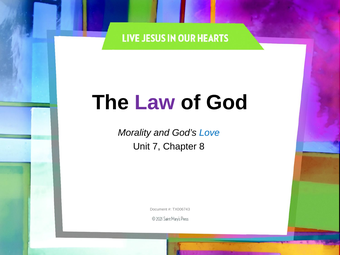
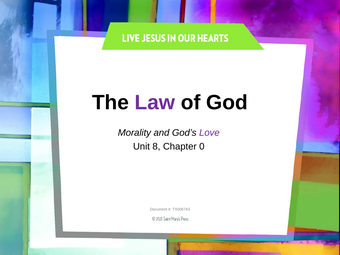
Love colour: blue -> purple (209, 133)
7: 7 -> 8 (156, 146)
8: 8 -> 0 (202, 146)
